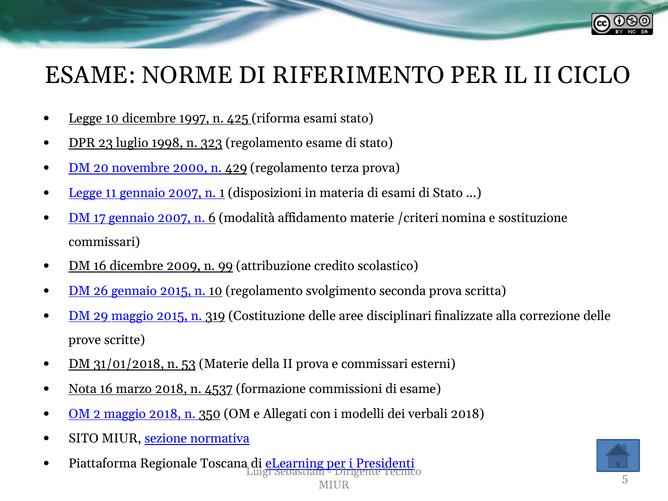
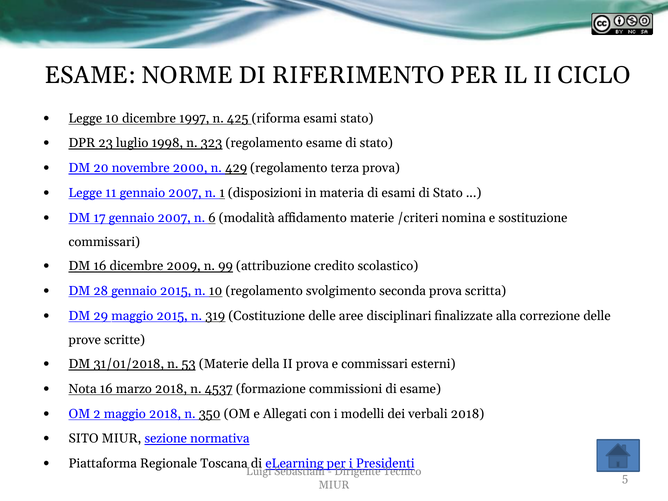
26: 26 -> 28 (101, 291)
